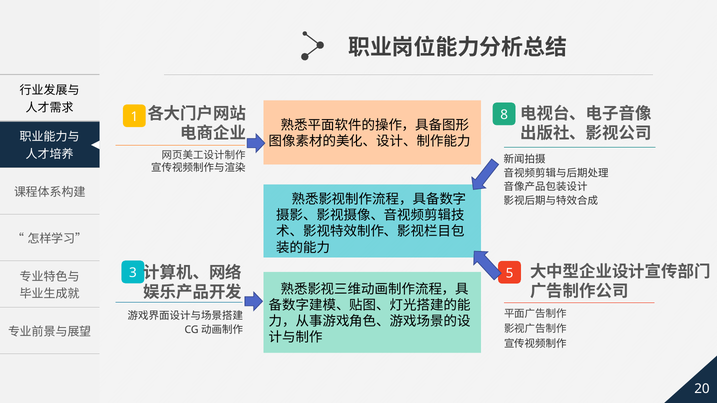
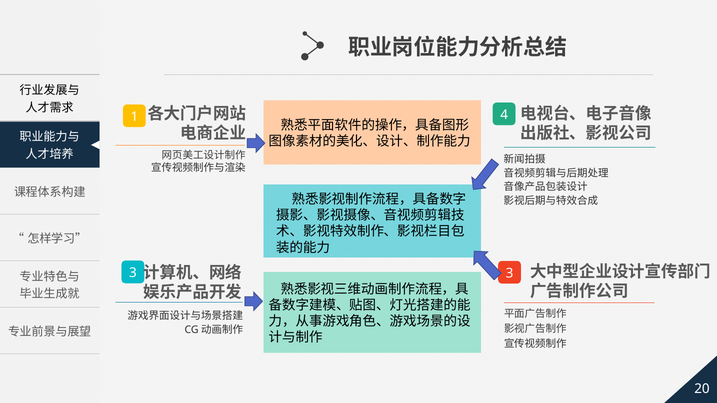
8: 8 -> 4 (504, 115)
3 5: 5 -> 3 (510, 273)
